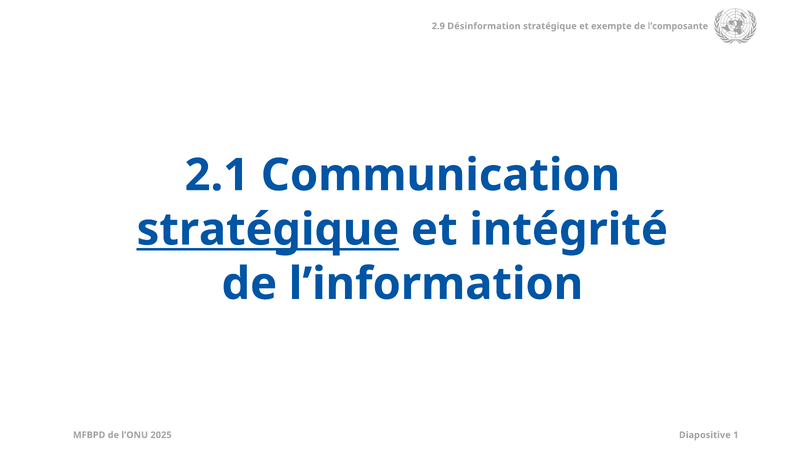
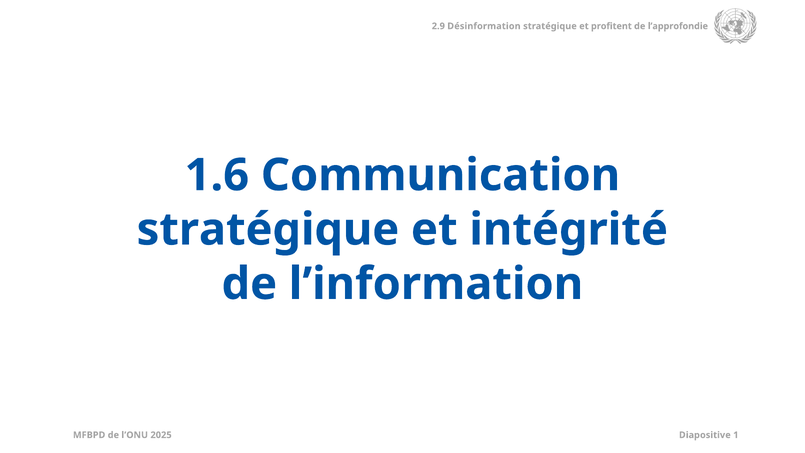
exempte: exempte -> profitent (611, 26)
l’composante: l’composante -> l’approfondie (678, 26)
2.1: 2.1 -> 1.6 (217, 175)
stratégique underline: present -> none (268, 230)
